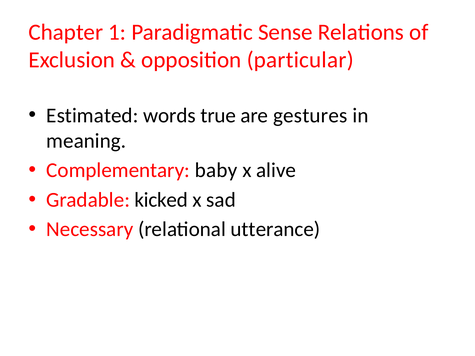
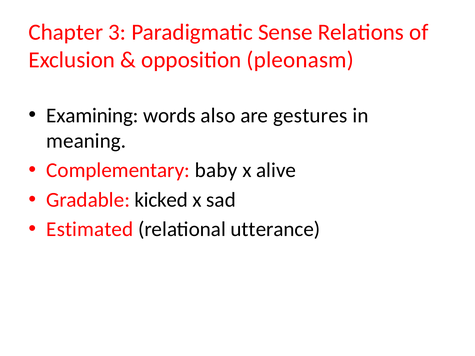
1: 1 -> 3 (117, 32)
particular: particular -> pleonasm (300, 60)
Estimated: Estimated -> Examining (92, 115)
true: true -> also (218, 115)
Necessary: Necessary -> Estimated (90, 230)
